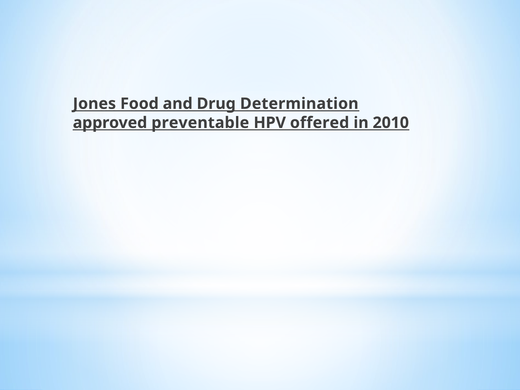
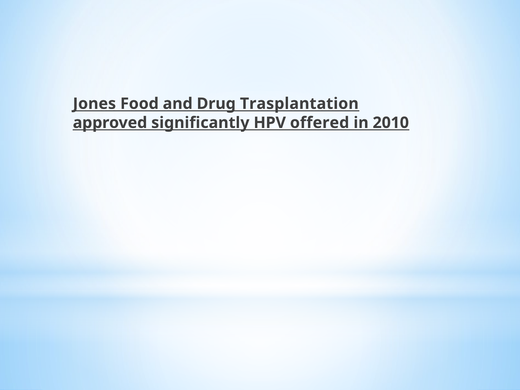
Determination: Determination -> Trasplantation (299, 104)
preventable: preventable -> significantly (200, 123)
